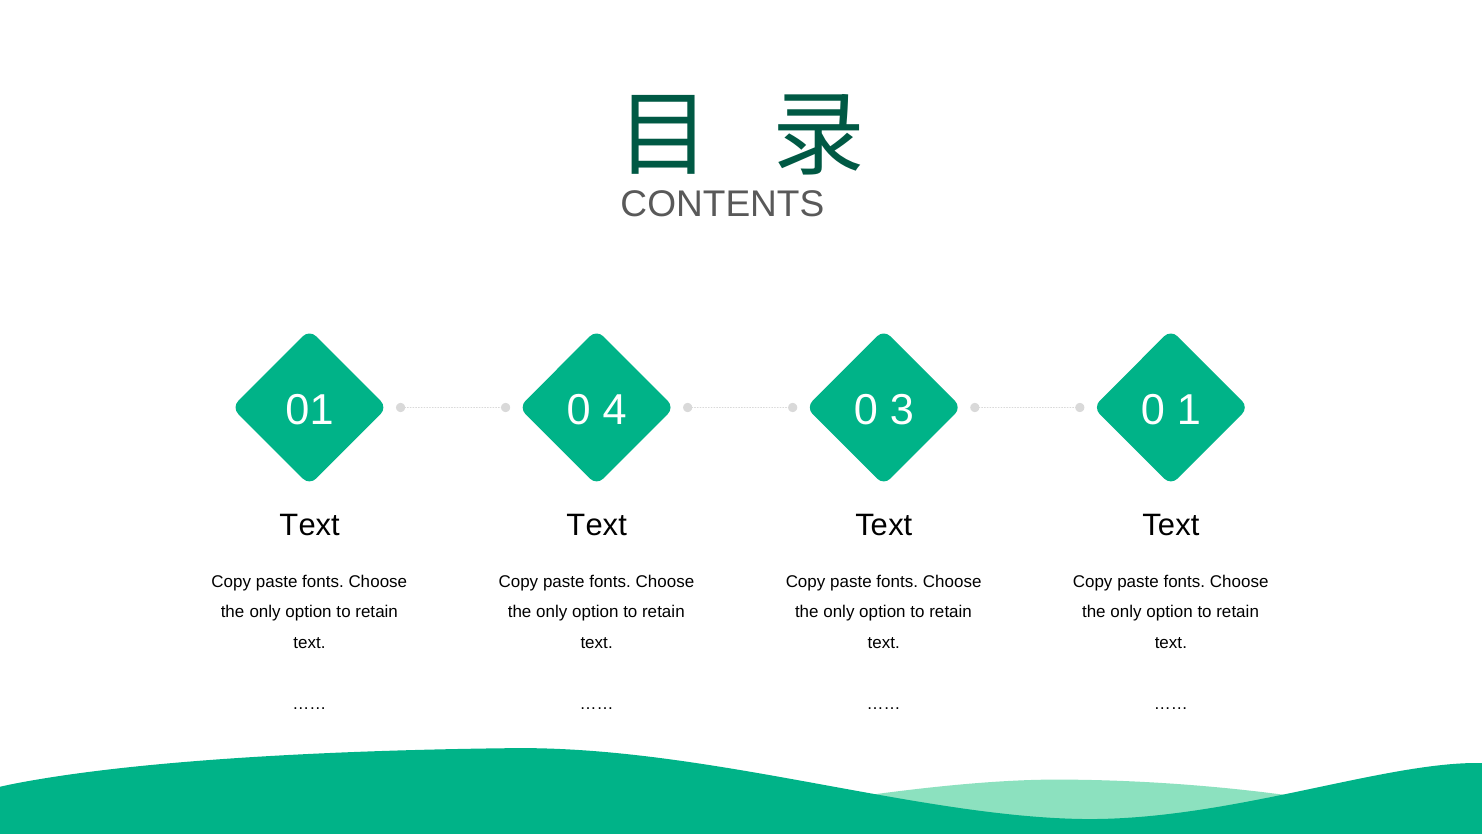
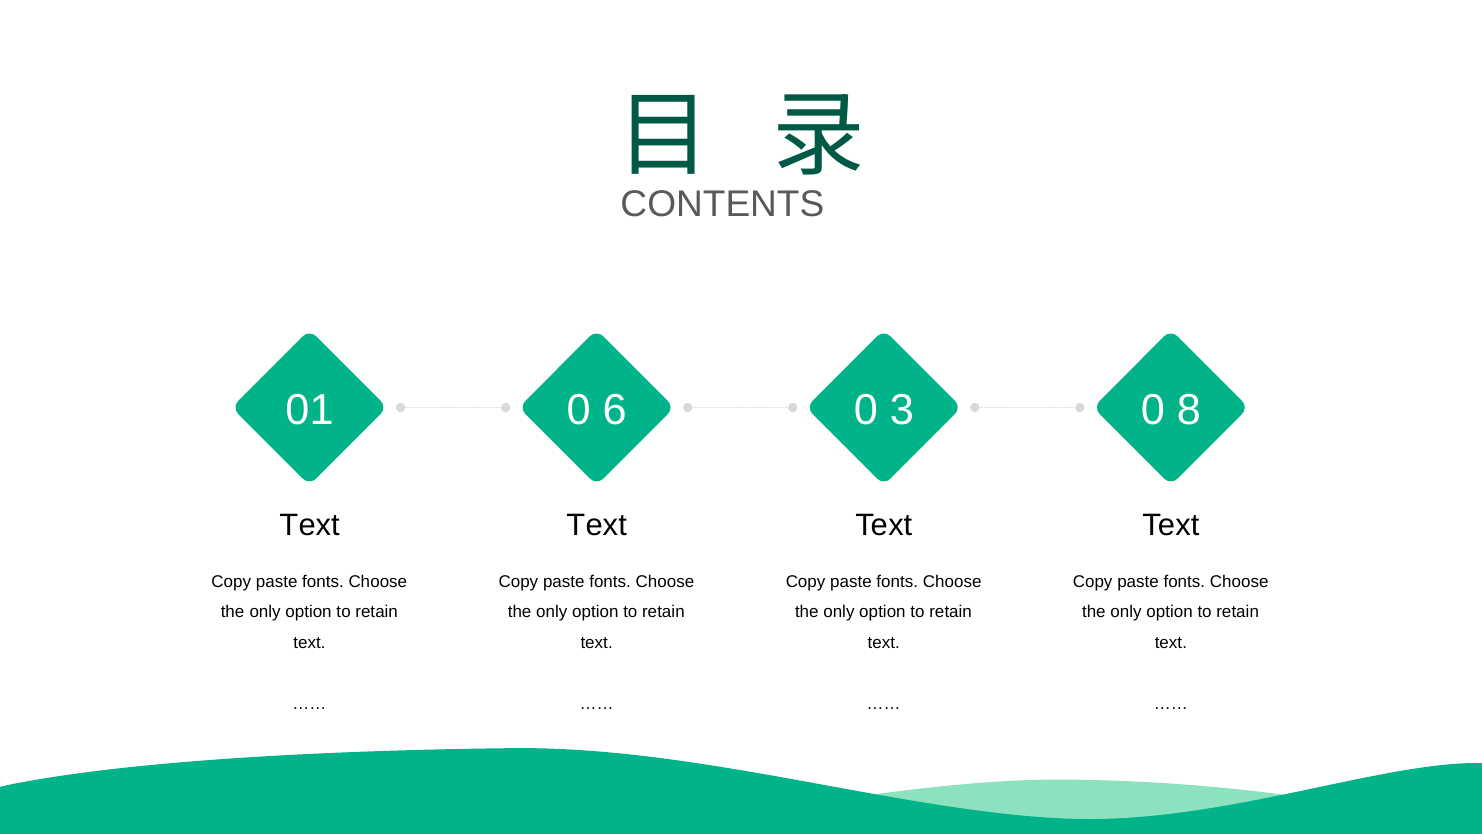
4: 4 -> 6 (615, 410)
1: 1 -> 8 (1189, 410)
